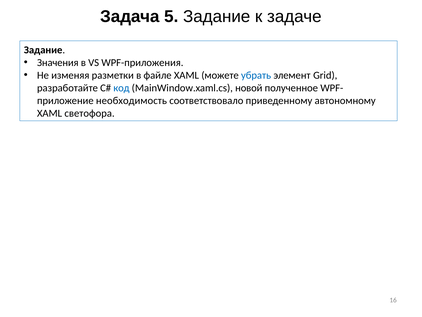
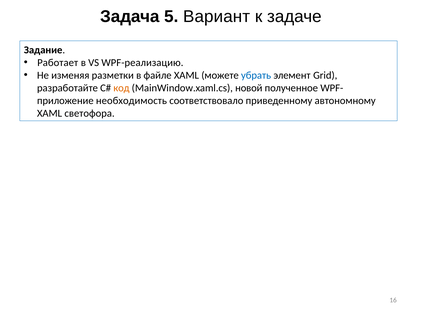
5 Задание: Задание -> Вариант (217, 17)
Значения: Значения -> Работает (58, 63)
WPF-приложения: WPF-приложения -> WPF-реализацию (142, 63)
код colour: blue -> orange (121, 88)
